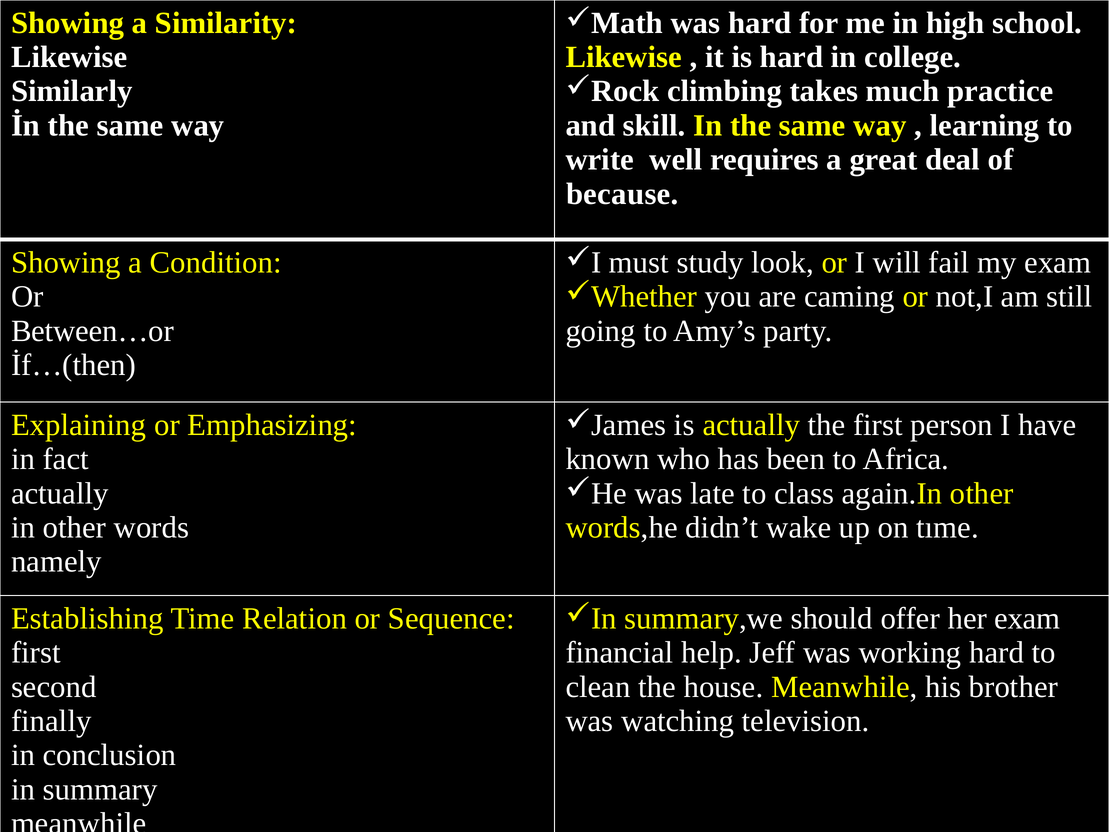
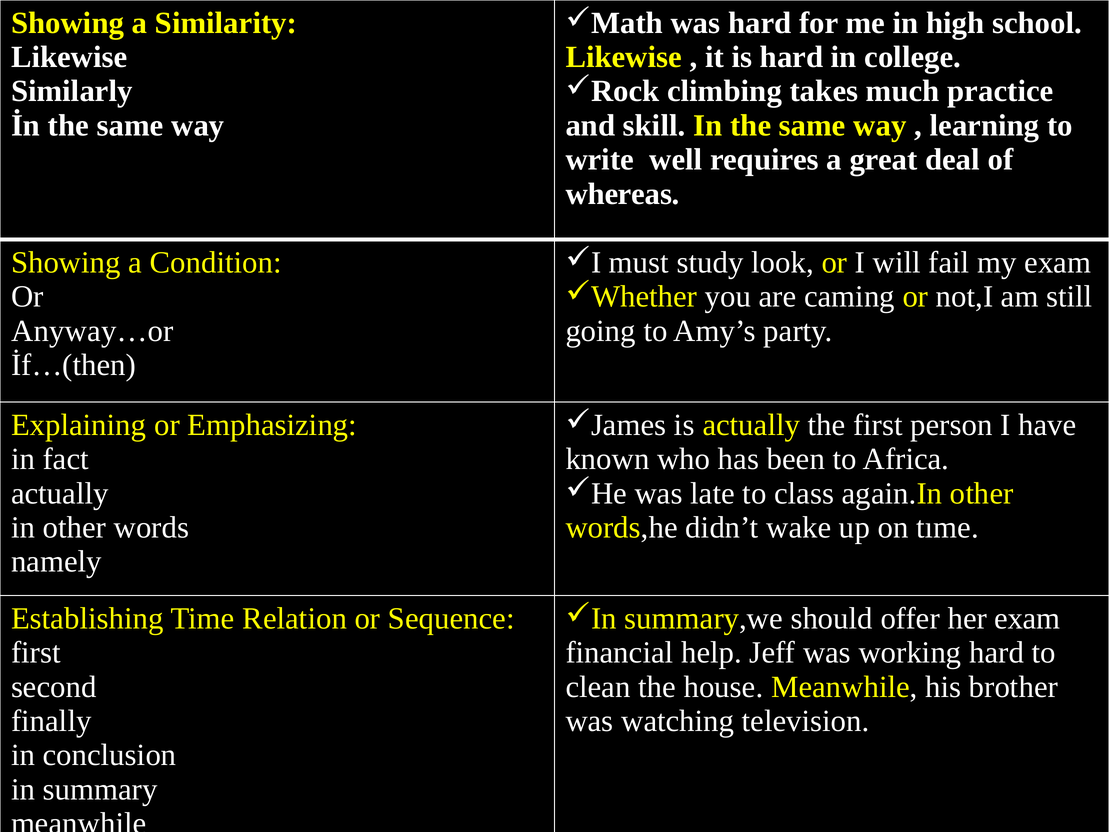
because: because -> whereas (623, 194)
Between…or: Between…or -> Anyway…or (92, 331)
